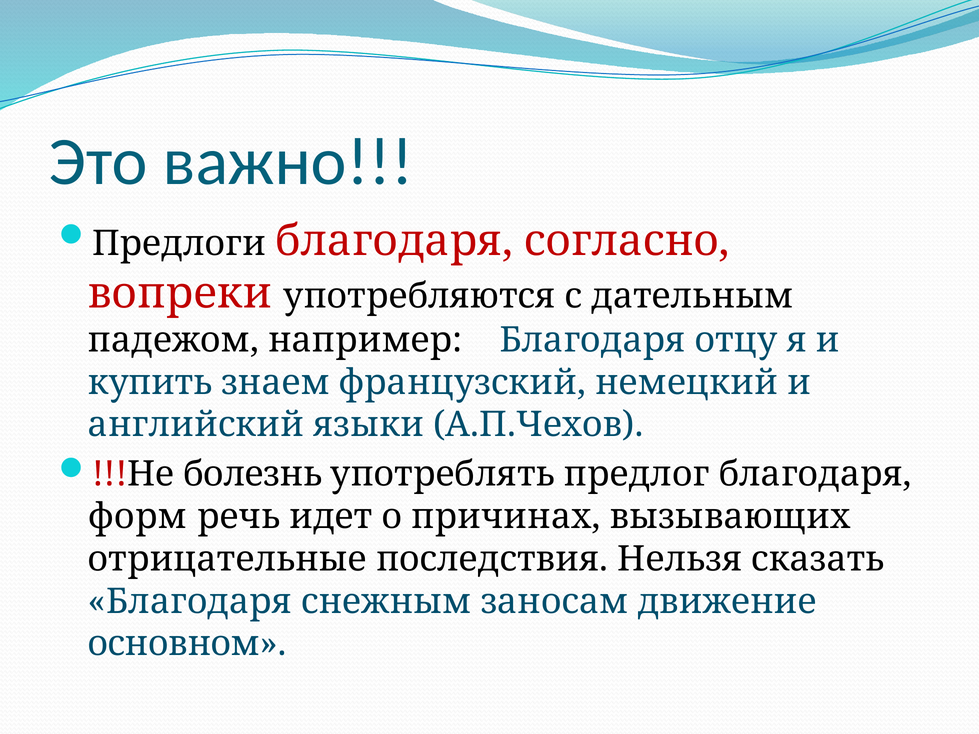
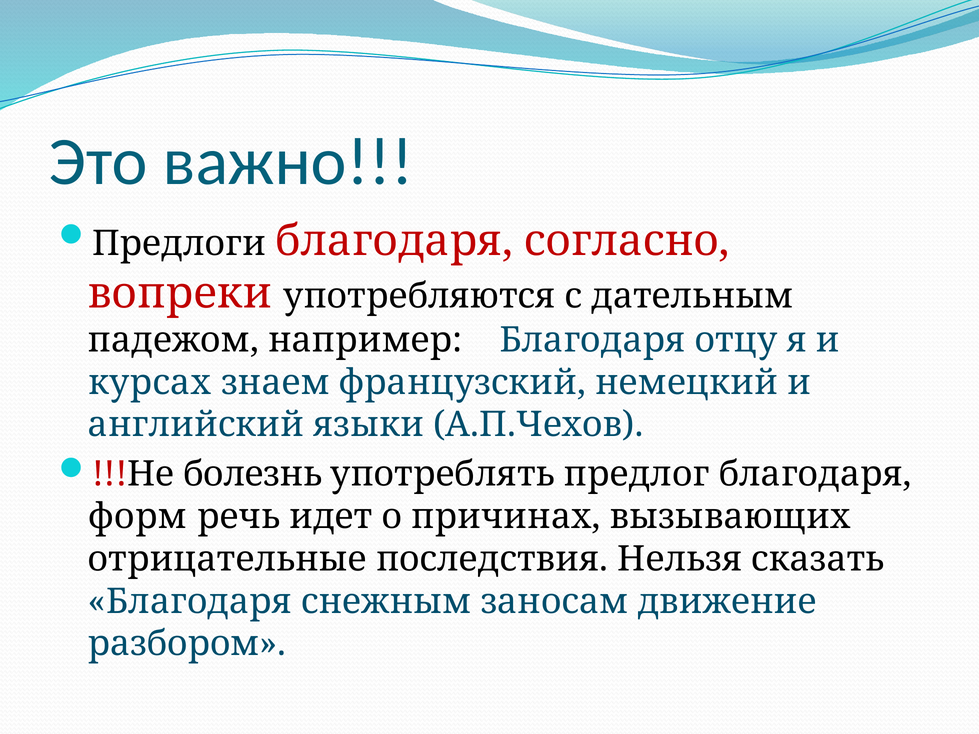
купить: купить -> курсах (150, 383)
основном: основном -> разбором (187, 644)
